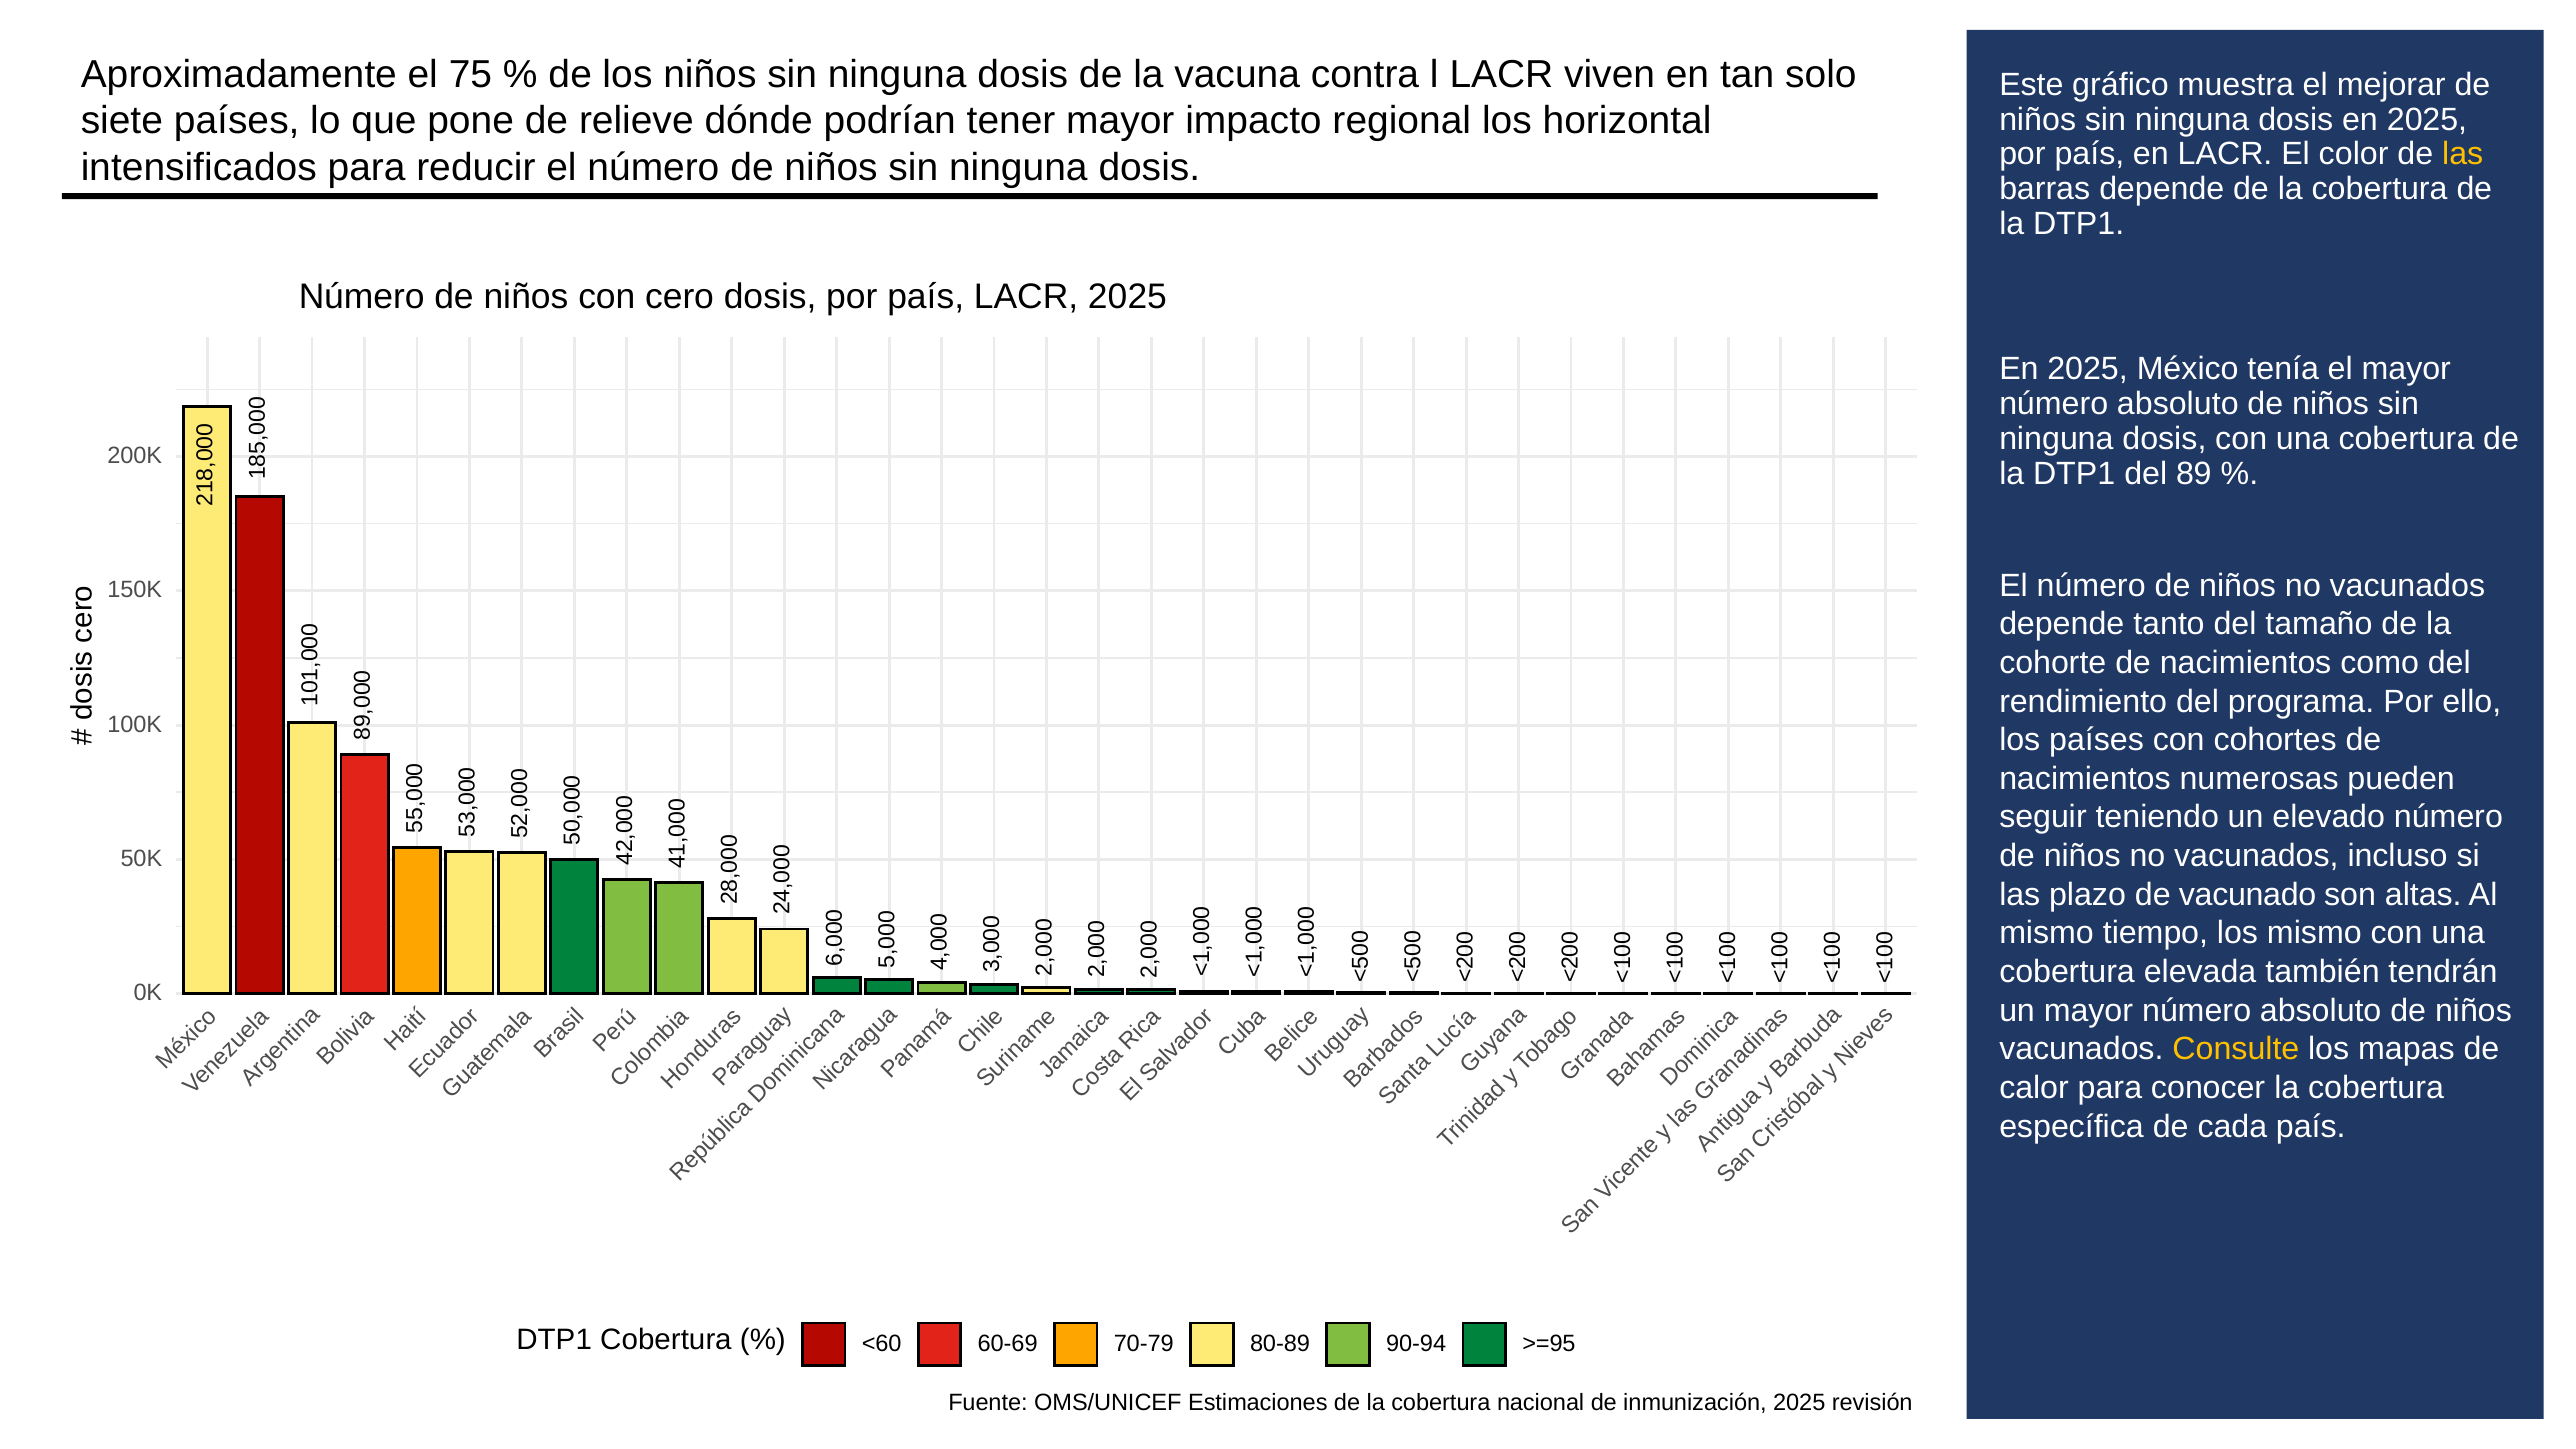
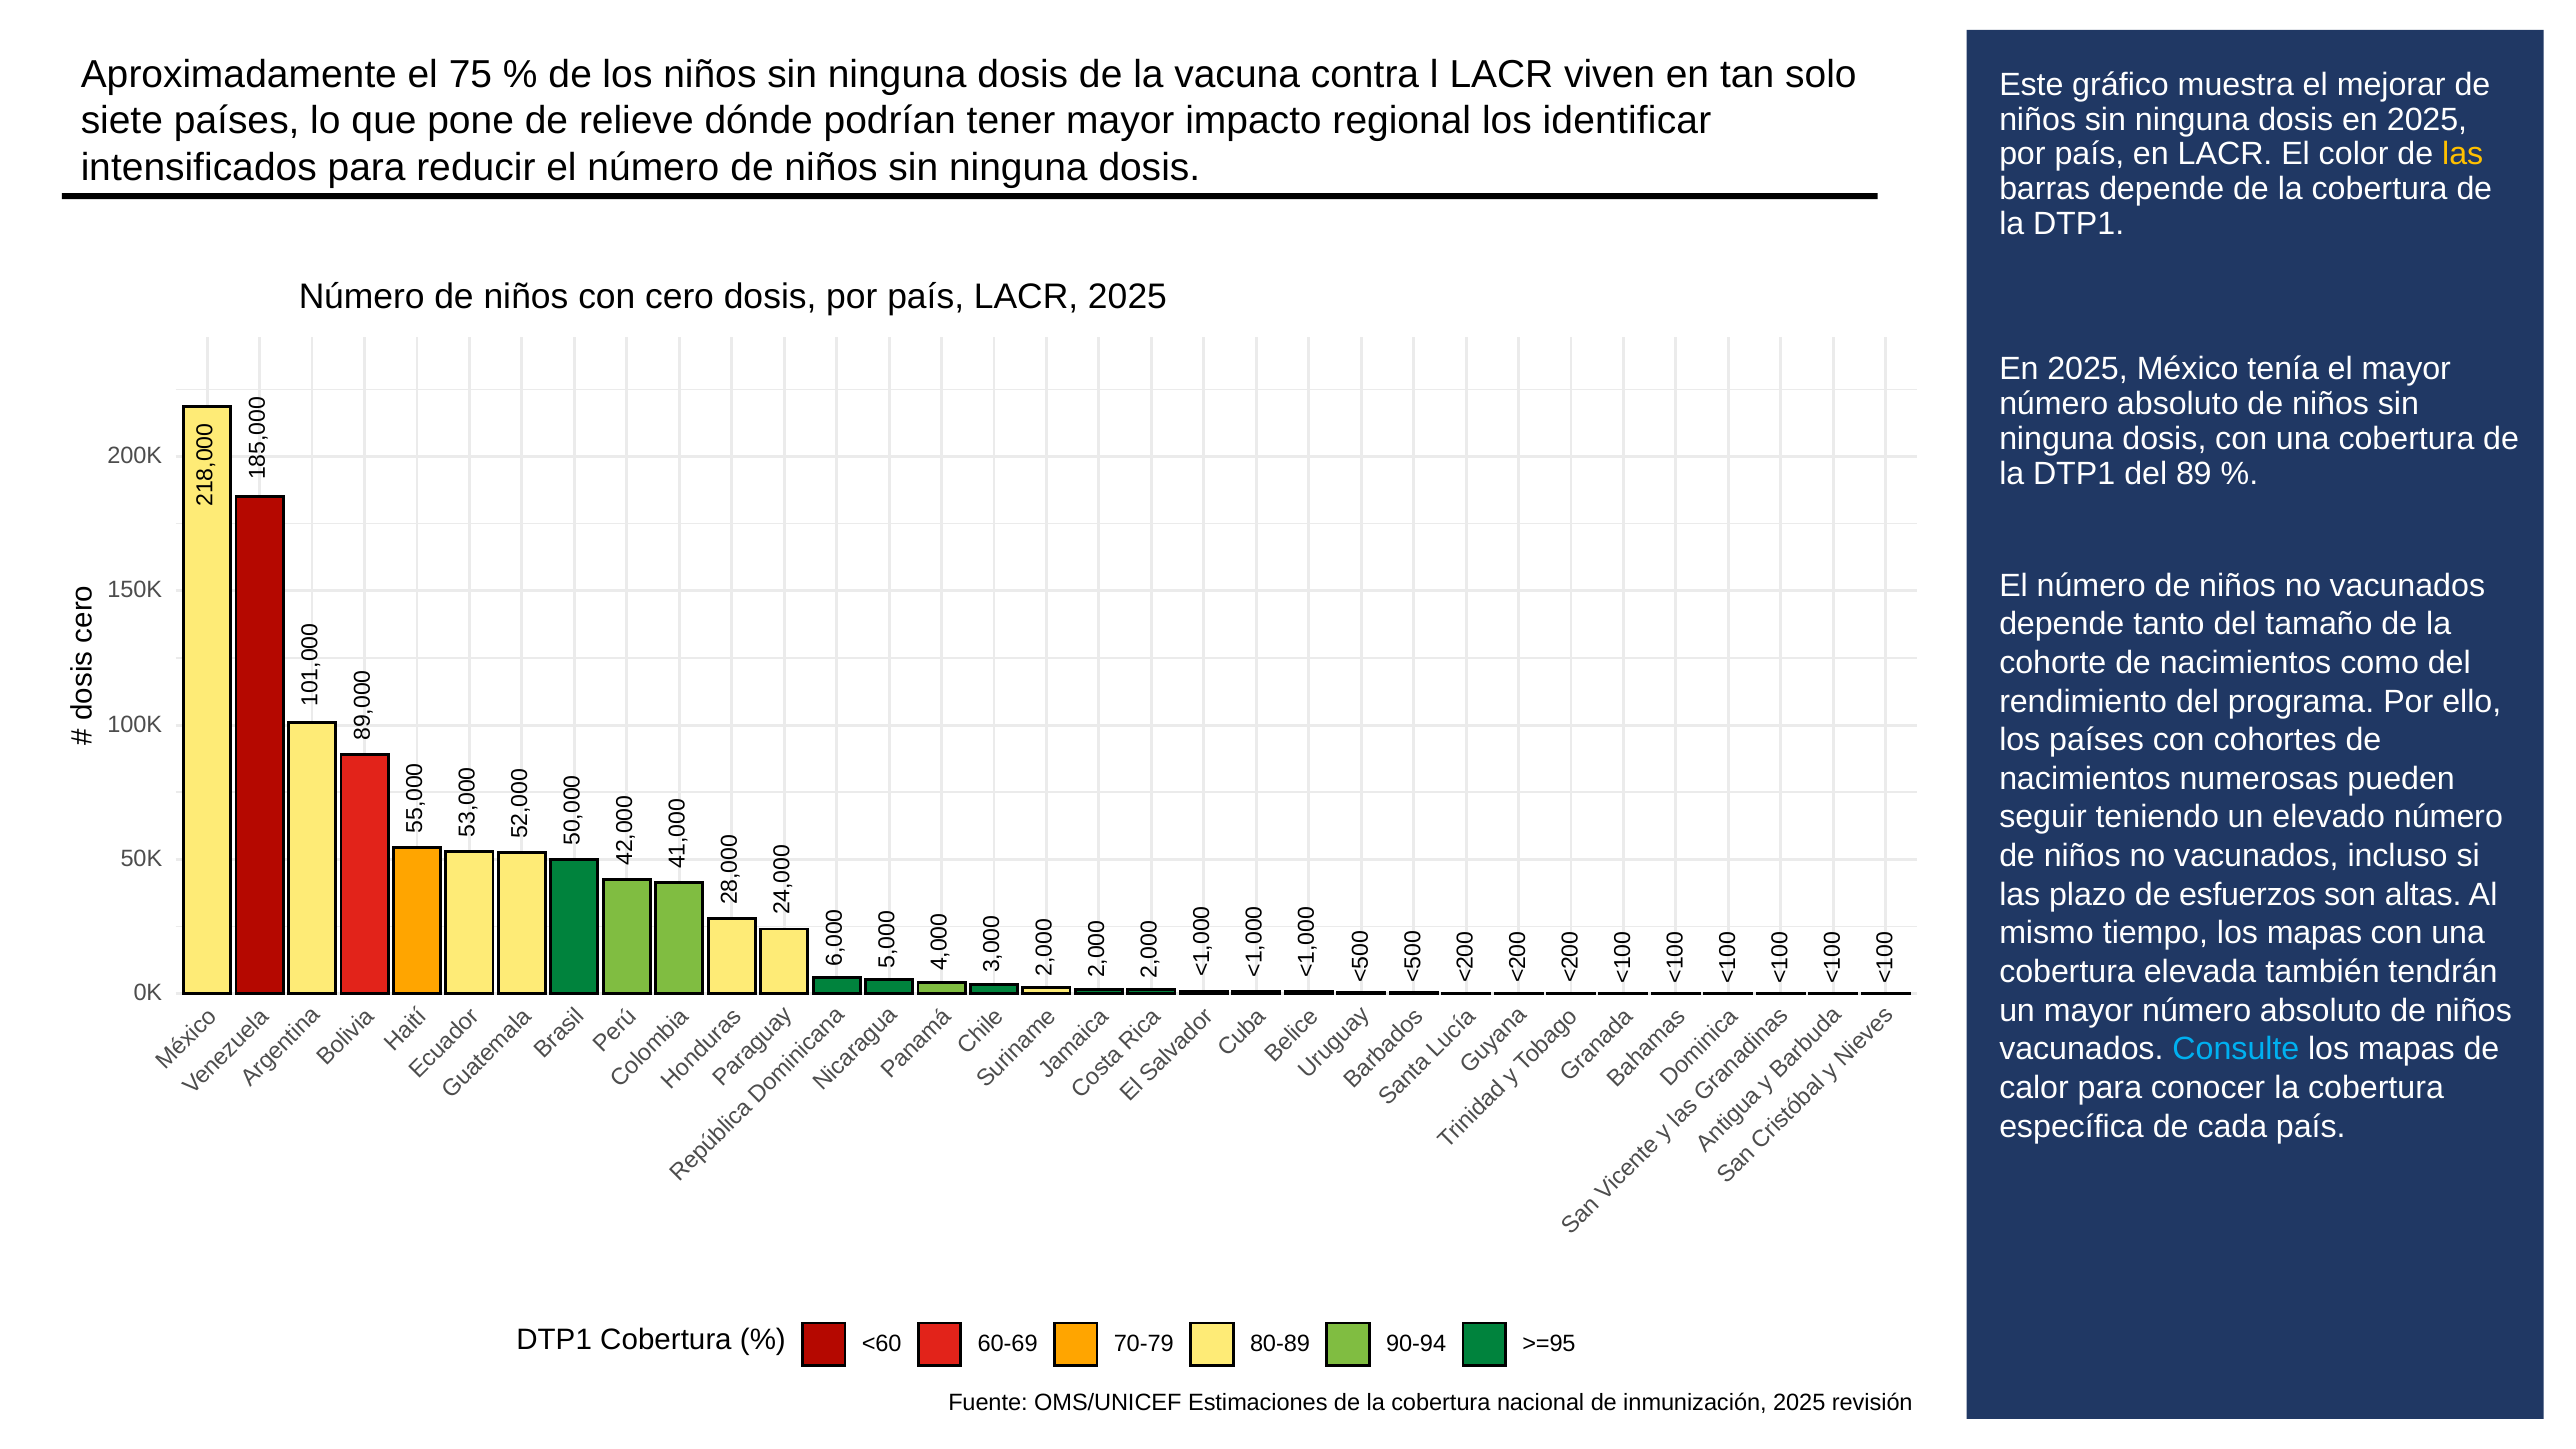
horizontal: horizontal -> identificar (1627, 121)
vacunado: vacunado -> esfuerzos (2248, 895)
tiempo los mismo: mismo -> mapas (2315, 933)
Consulte colour: yellow -> light blue (2236, 1049)
